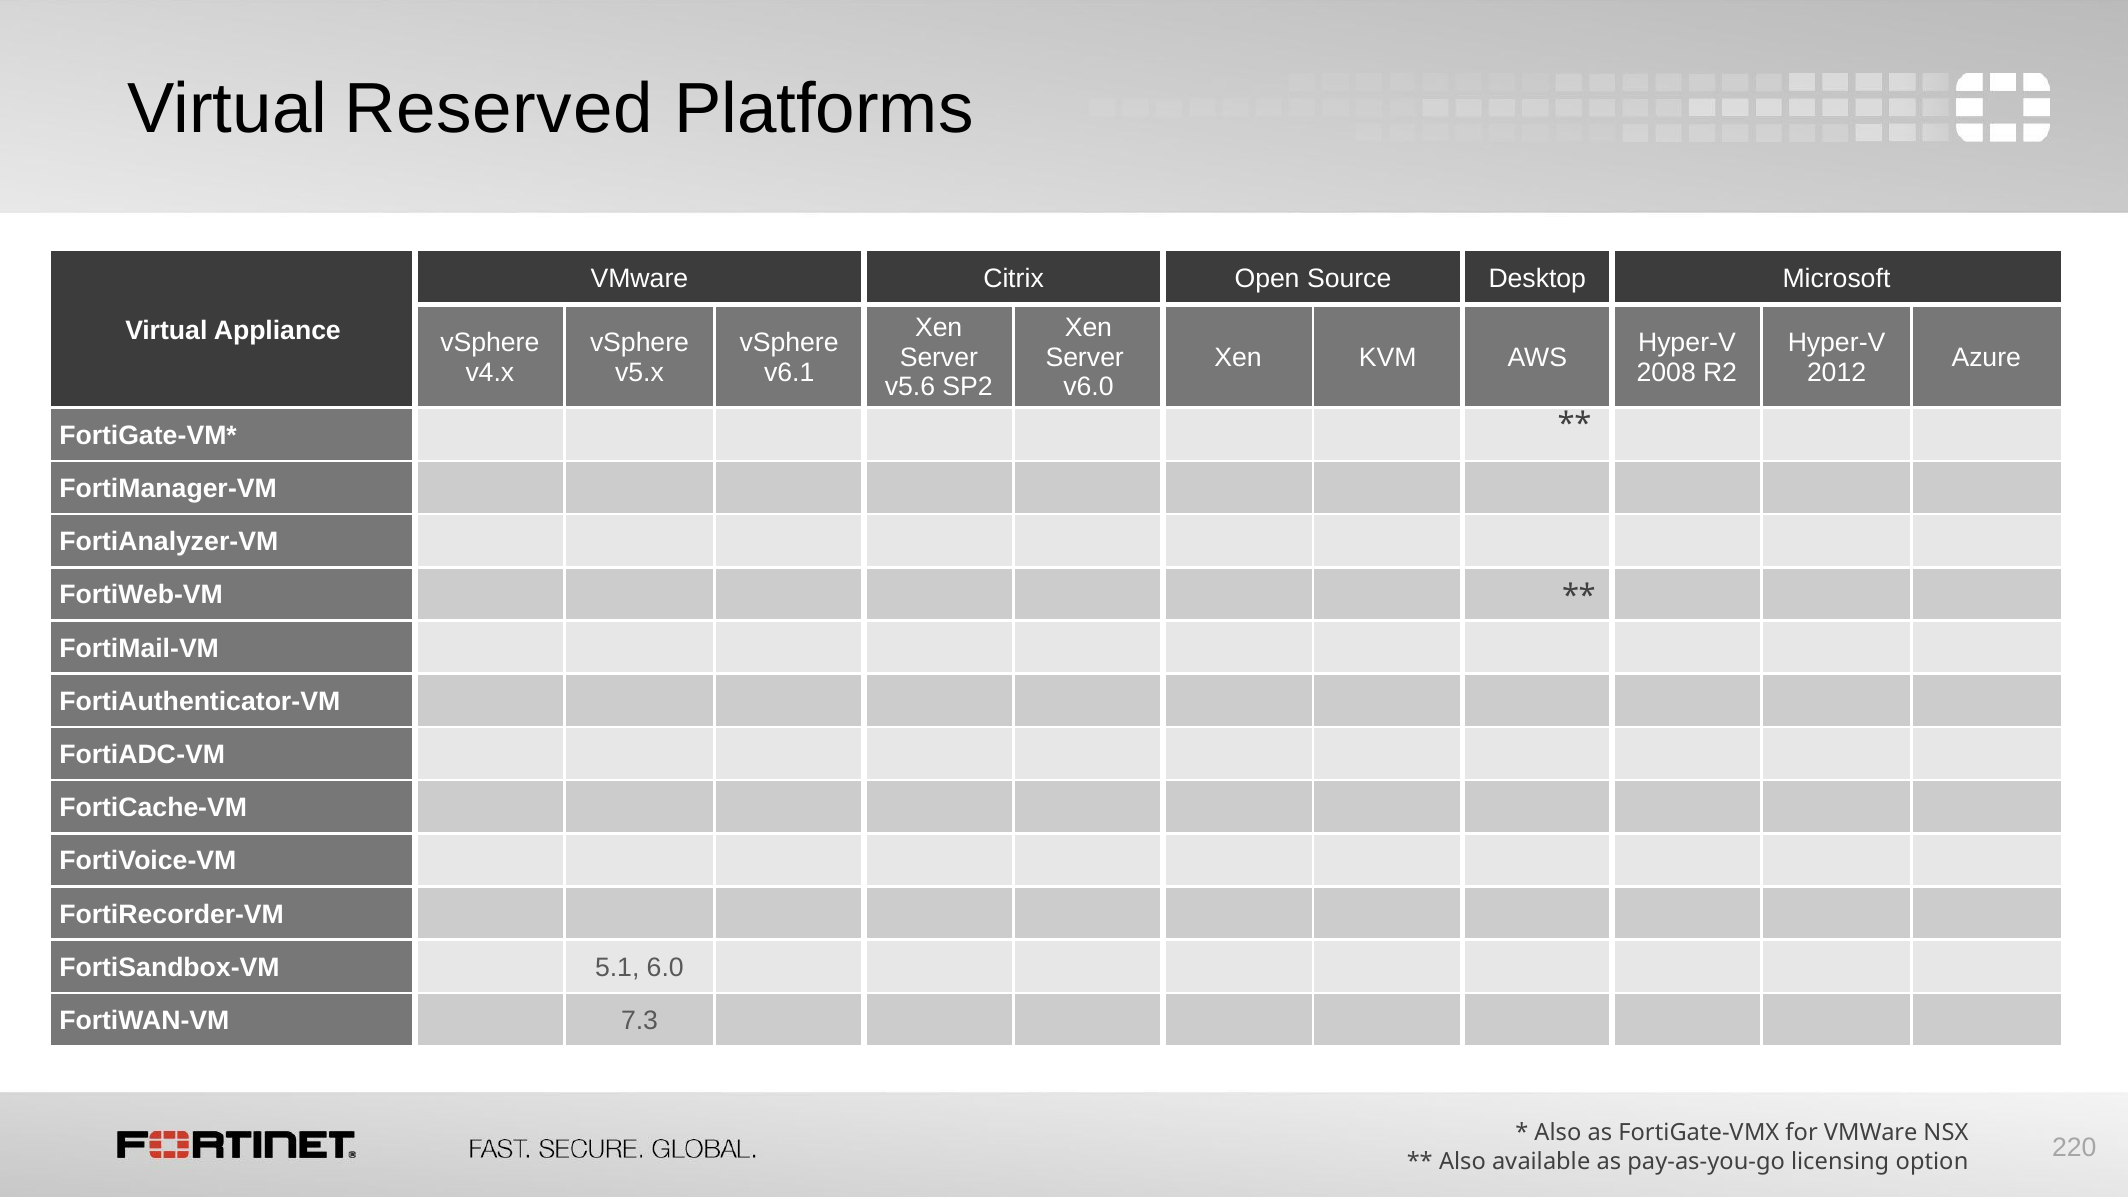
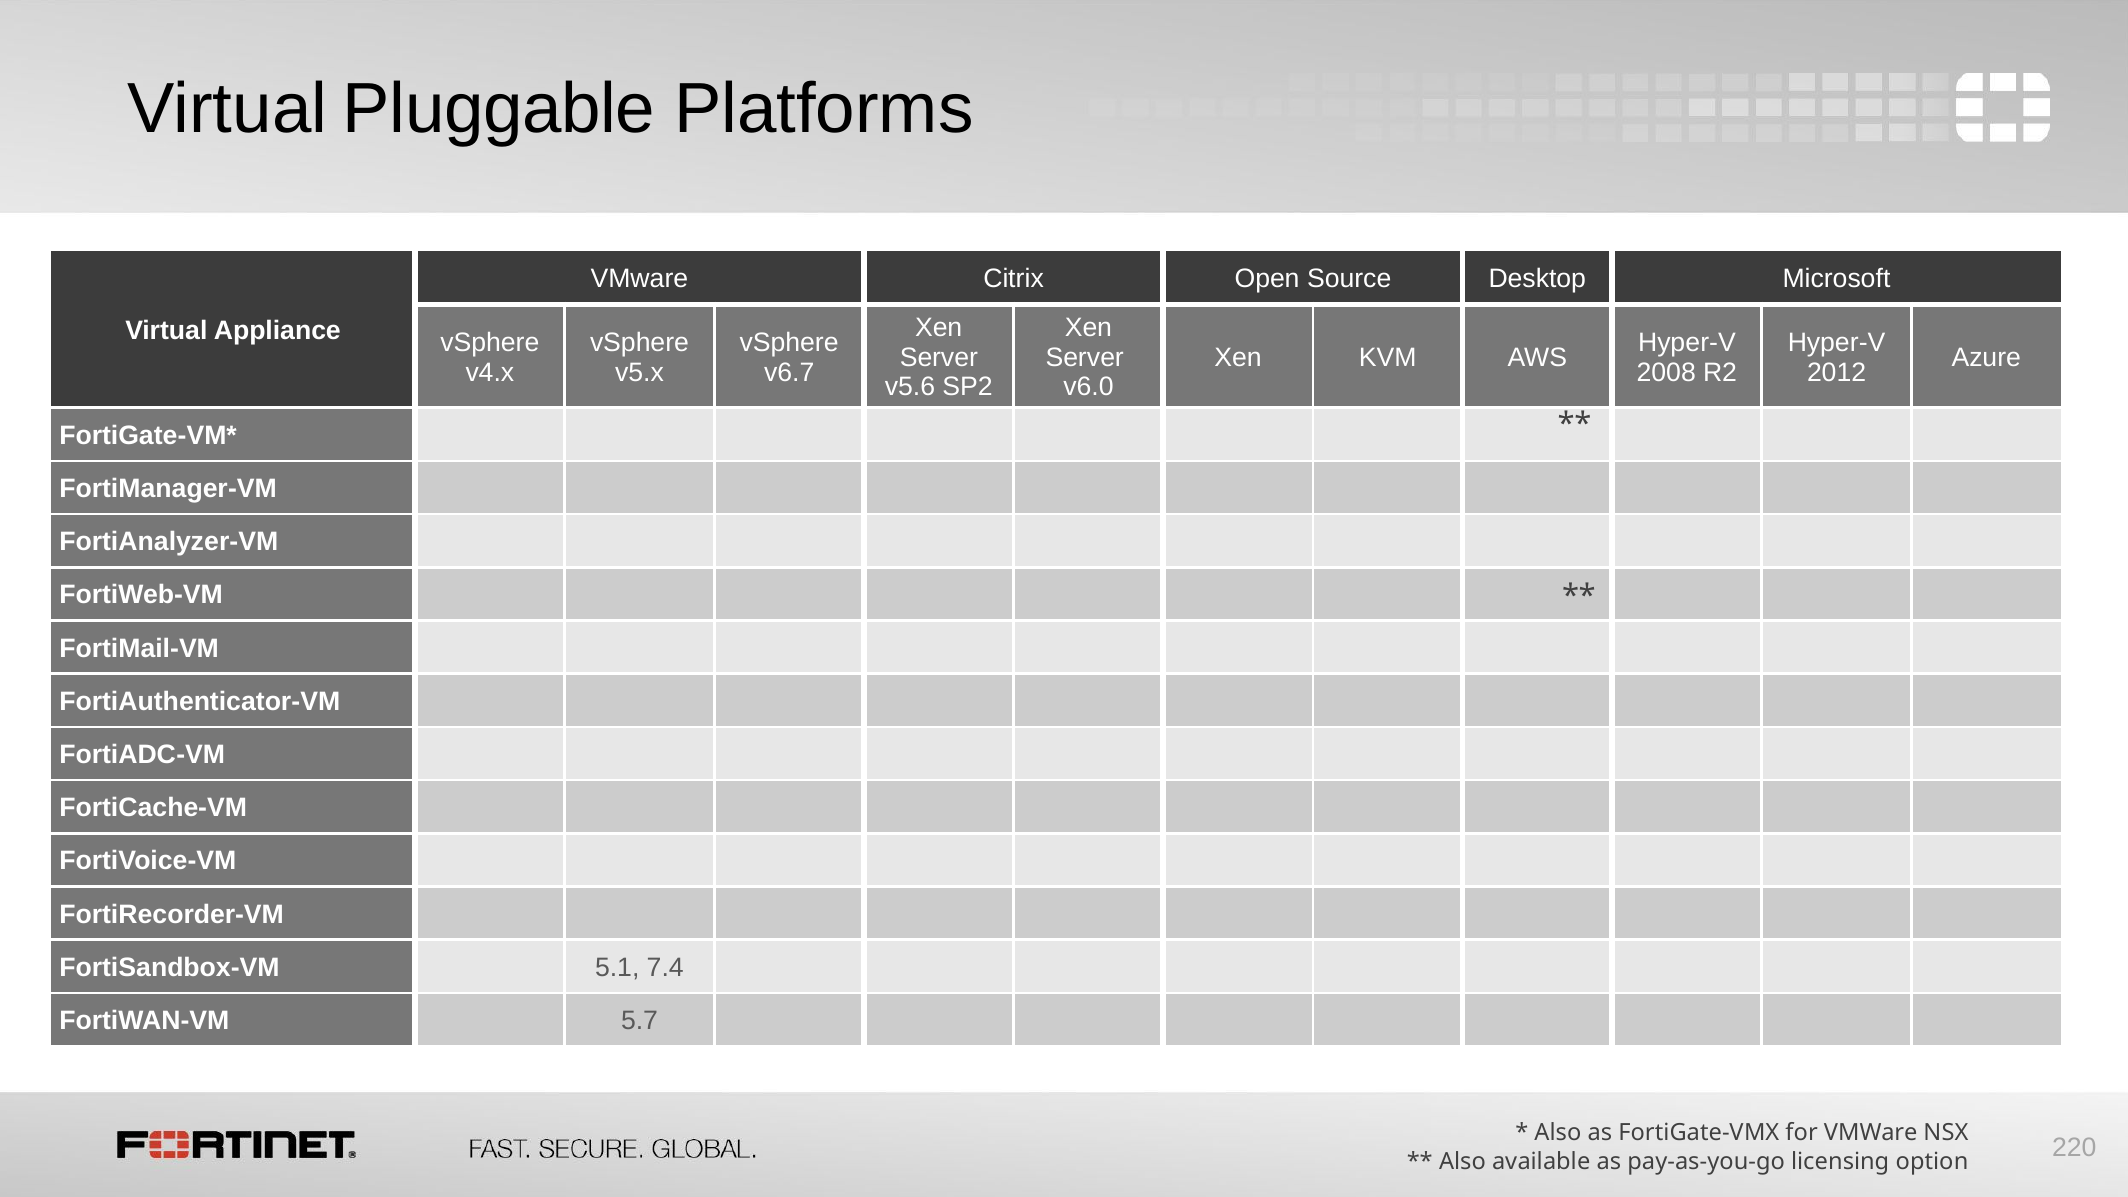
Reserved: Reserved -> Pluggable (499, 109)
v6.1: v6.1 -> v6.7 (789, 372)
6.0: 6.0 -> 7.4 (665, 968)
7.3: 7.3 -> 5.7 (639, 1021)
